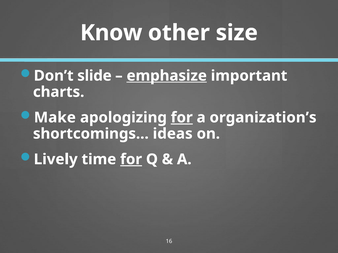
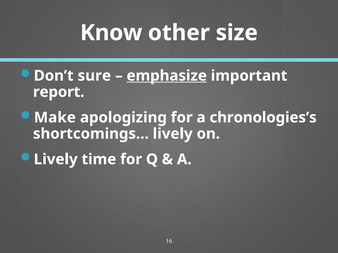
slide: slide -> sure (94, 76)
charts: charts -> report (59, 92)
for underline: present -> none (182, 118)
organization’s: organization’s -> chronologies’s (263, 118)
shortcomings… ideas: ideas -> lively (173, 134)
for underline: present -> none (131, 160)
